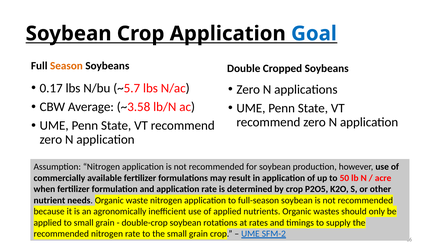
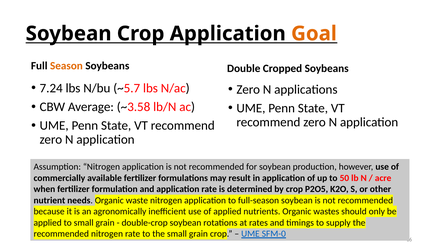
Goal colour: blue -> orange (314, 34)
0.17: 0.17 -> 7.24 (51, 88)
SFM-2: SFM-2 -> SFM-0 (274, 234)
